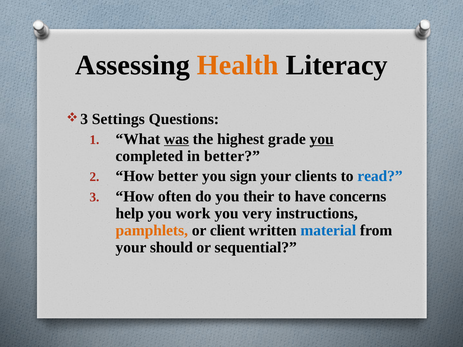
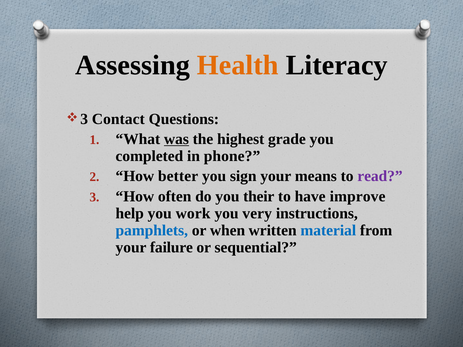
Settings: Settings -> Contact (118, 119)
you underline: present -> none (322, 139)
in better: better -> phone (232, 156)
clients: clients -> means (316, 176)
read colour: blue -> purple (380, 176)
concerns: concerns -> improve (358, 196)
pamphlets colour: orange -> blue (152, 231)
client: client -> when (228, 231)
should: should -> failure (171, 248)
